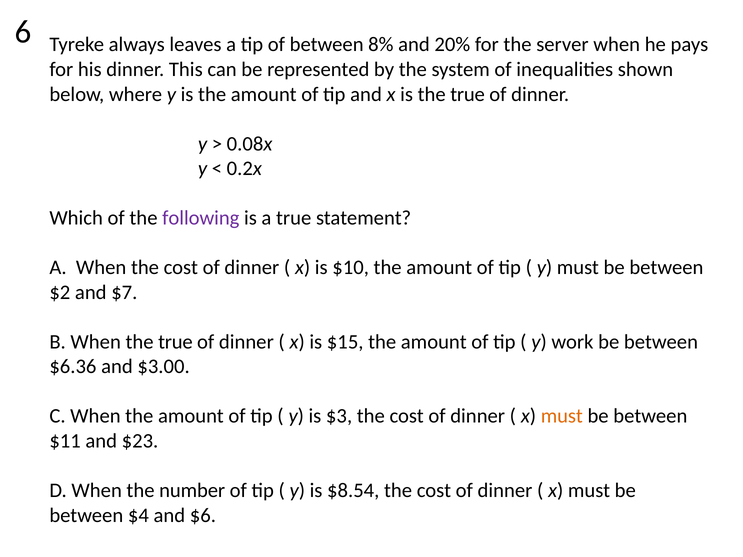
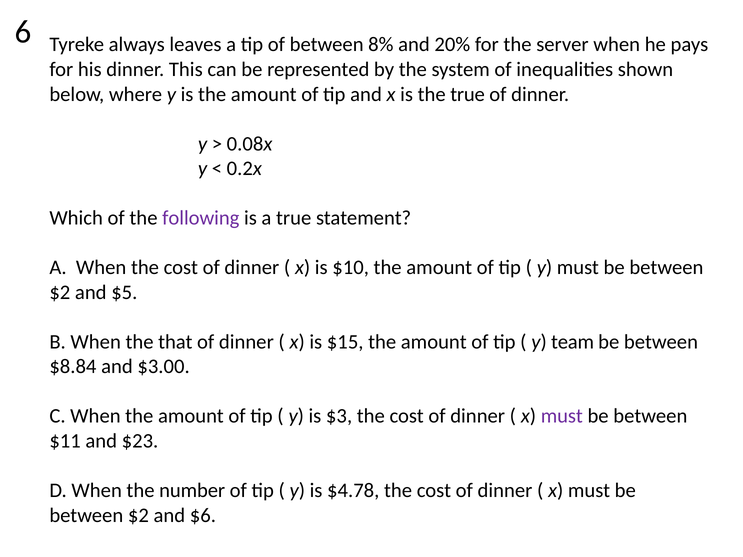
$7: $7 -> $5 (124, 292)
When the true: true -> that (175, 342)
work: work -> team (573, 342)
$6.36: $6.36 -> $8.84 (73, 367)
must colour: orange -> purple (562, 416)
$8.54: $8.54 -> $4.78 (353, 491)
$4: $4 -> $2 (138, 515)
